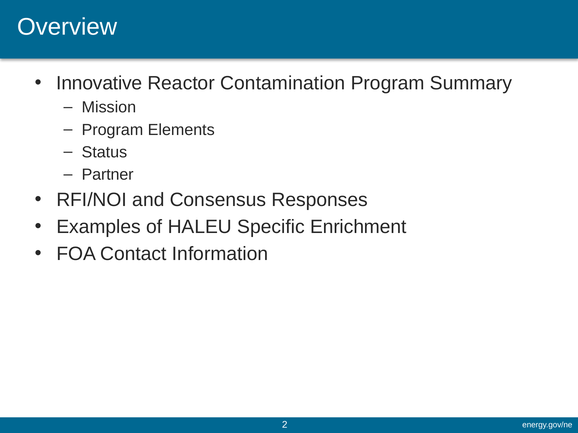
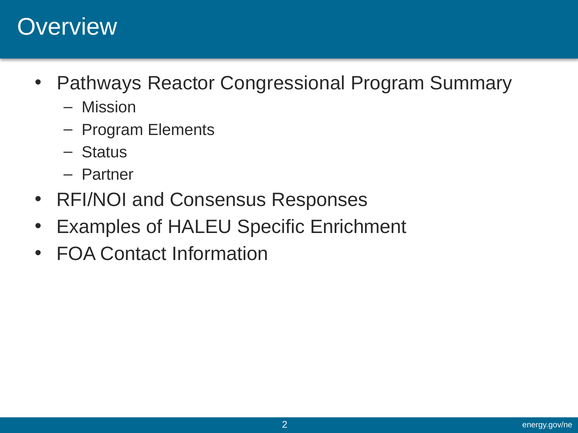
Innovative: Innovative -> Pathways (99, 83)
Contamination: Contamination -> Congressional (283, 83)
